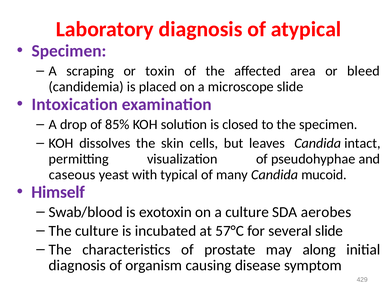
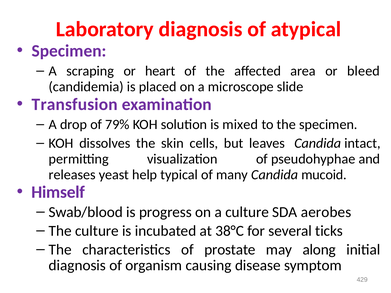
toxin: toxin -> heart (160, 71)
Intoxication: Intoxication -> Transfusion (75, 104)
85%: 85% -> 79% (117, 125)
closed: closed -> mixed (240, 125)
caseous: caseous -> releases (72, 175)
with: with -> help (145, 175)
exotoxin: exotoxin -> progress (165, 212)
57°C: 57°C -> 38°C (230, 231)
several slide: slide -> ticks (329, 231)
